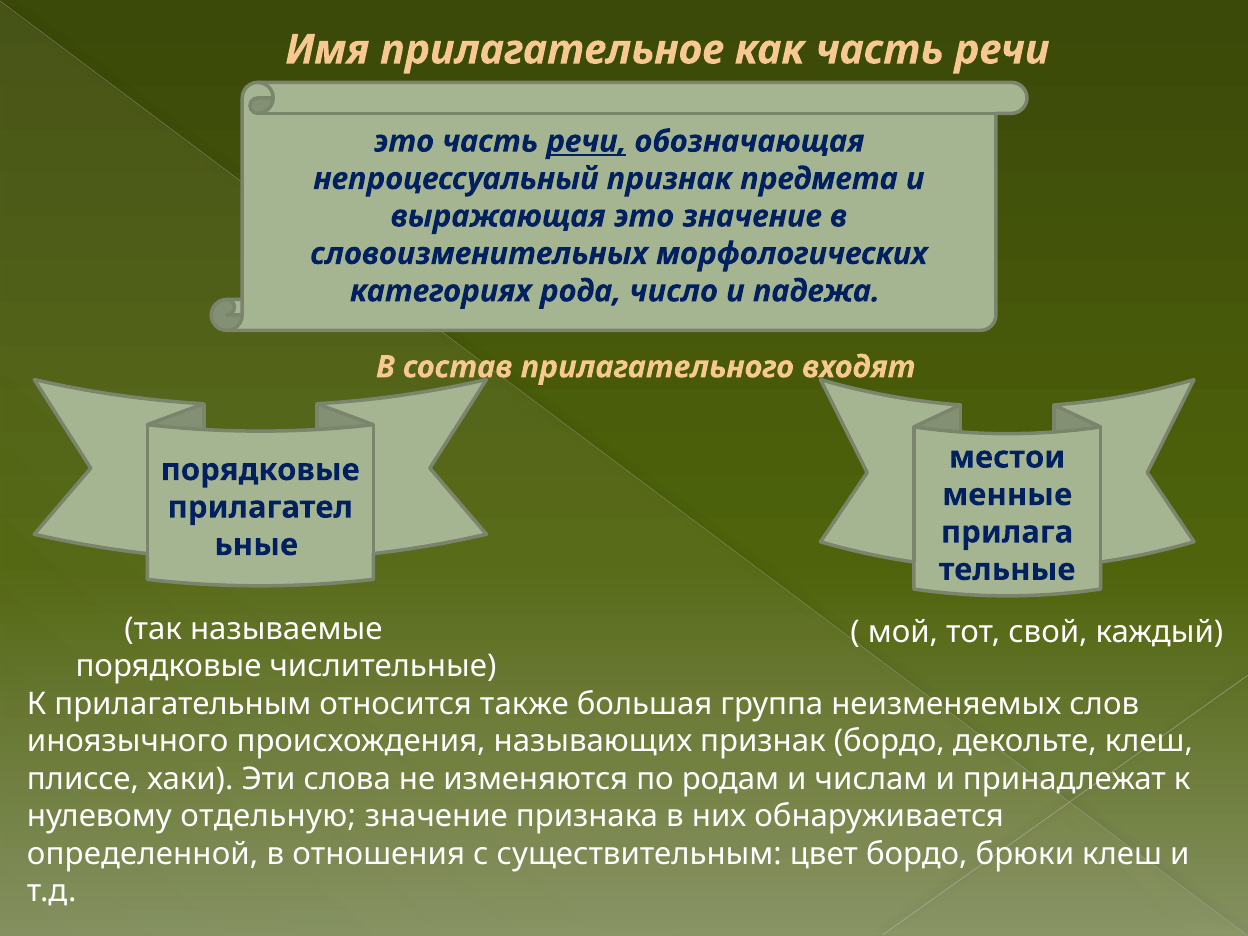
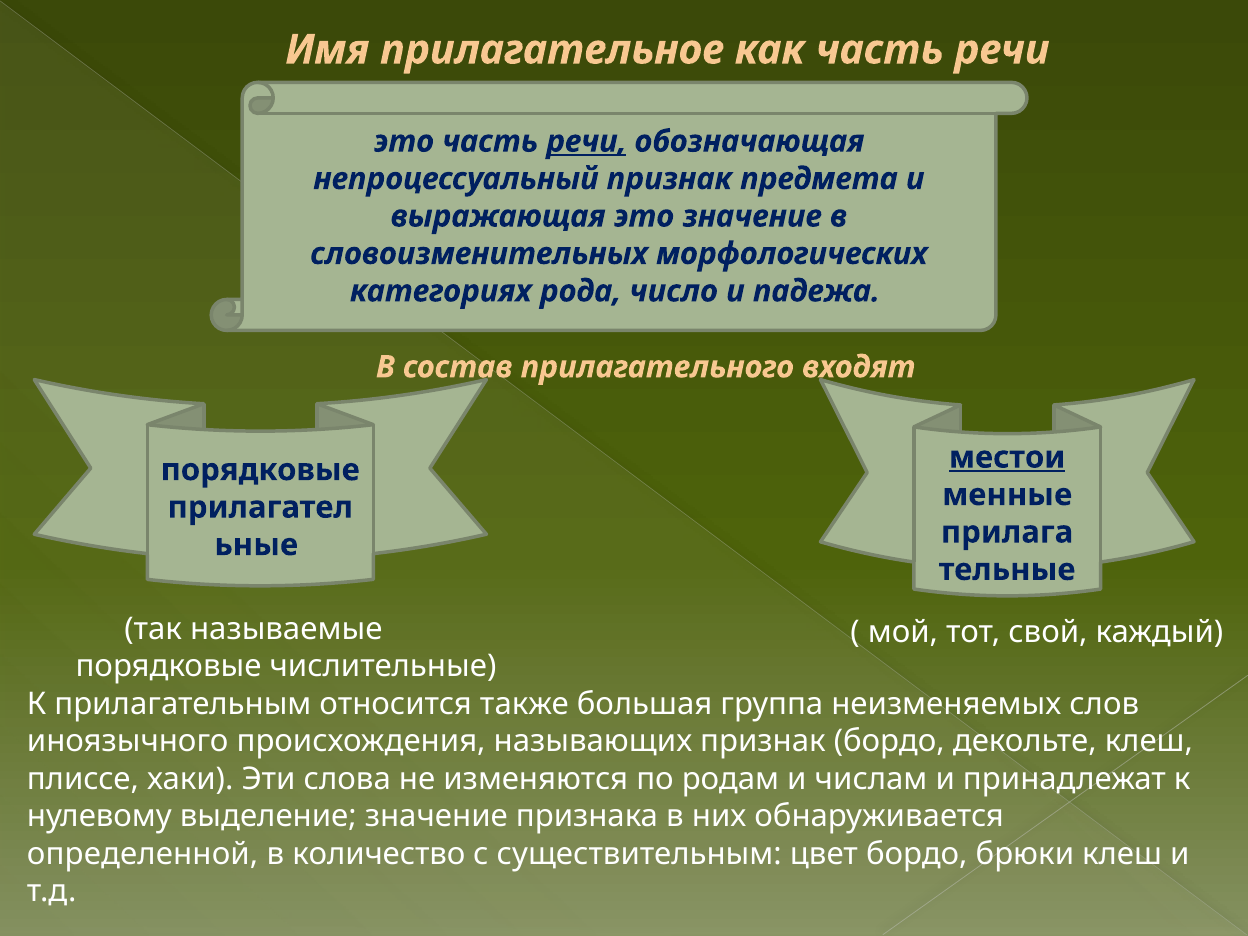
местои underline: none -> present (1007, 457)
отдельную: отдельную -> выделение (268, 816)
отношения: отношения -> количество (379, 854)
